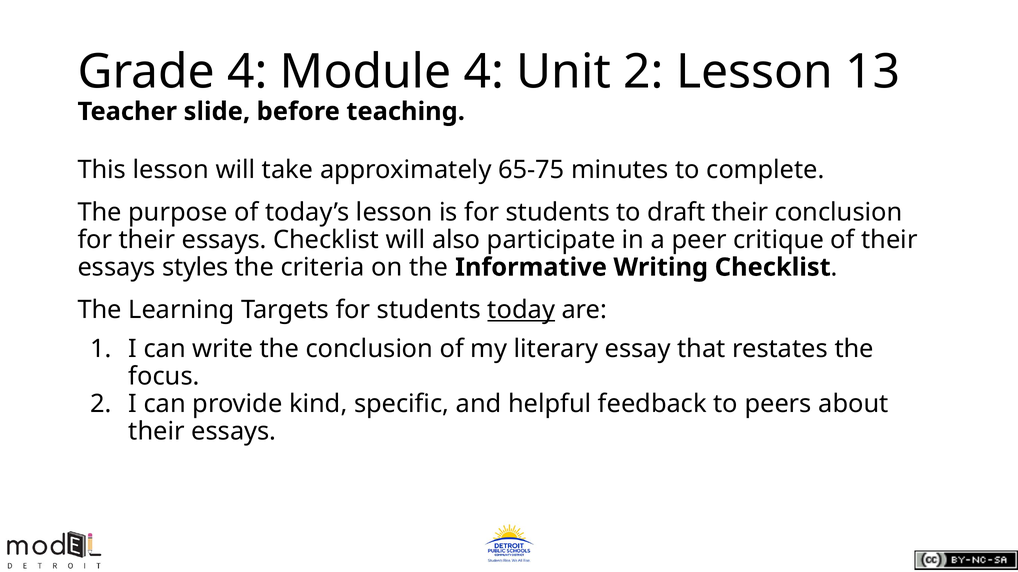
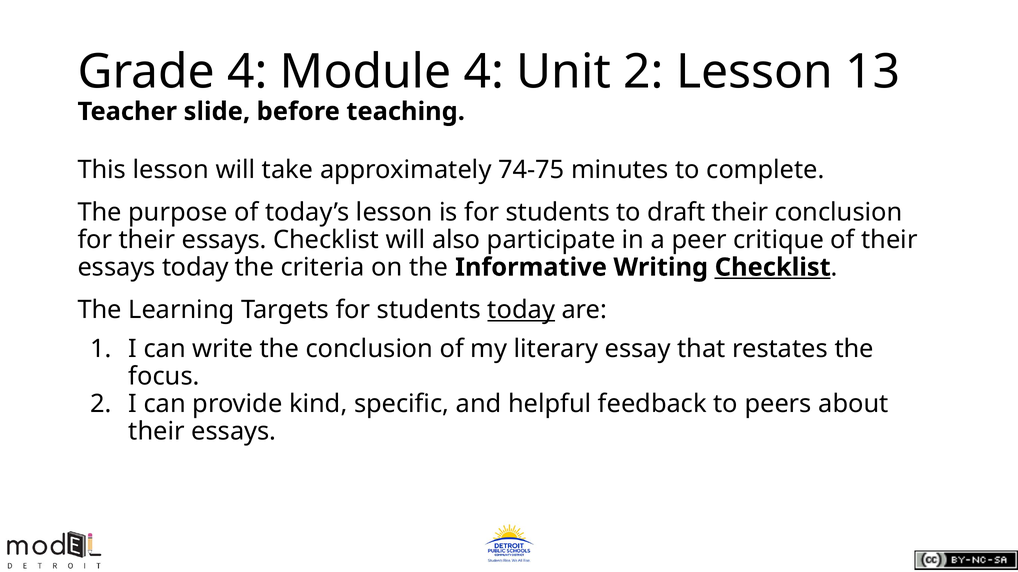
65-75: 65-75 -> 74-75 (531, 170)
essays styles: styles -> today (195, 268)
Checklist underline: none -> present (773, 268)
